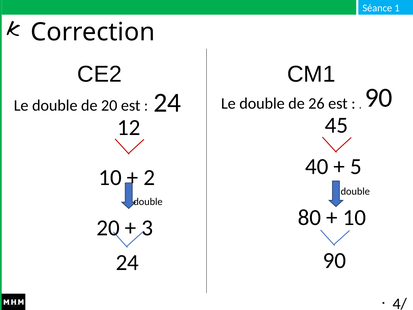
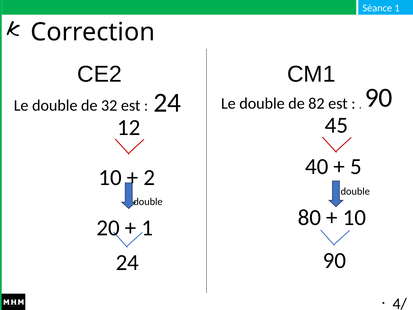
26: 26 -> 82 (316, 104)
de 20: 20 -> 32 (109, 105)
3: 3 -> 1 (147, 228)
